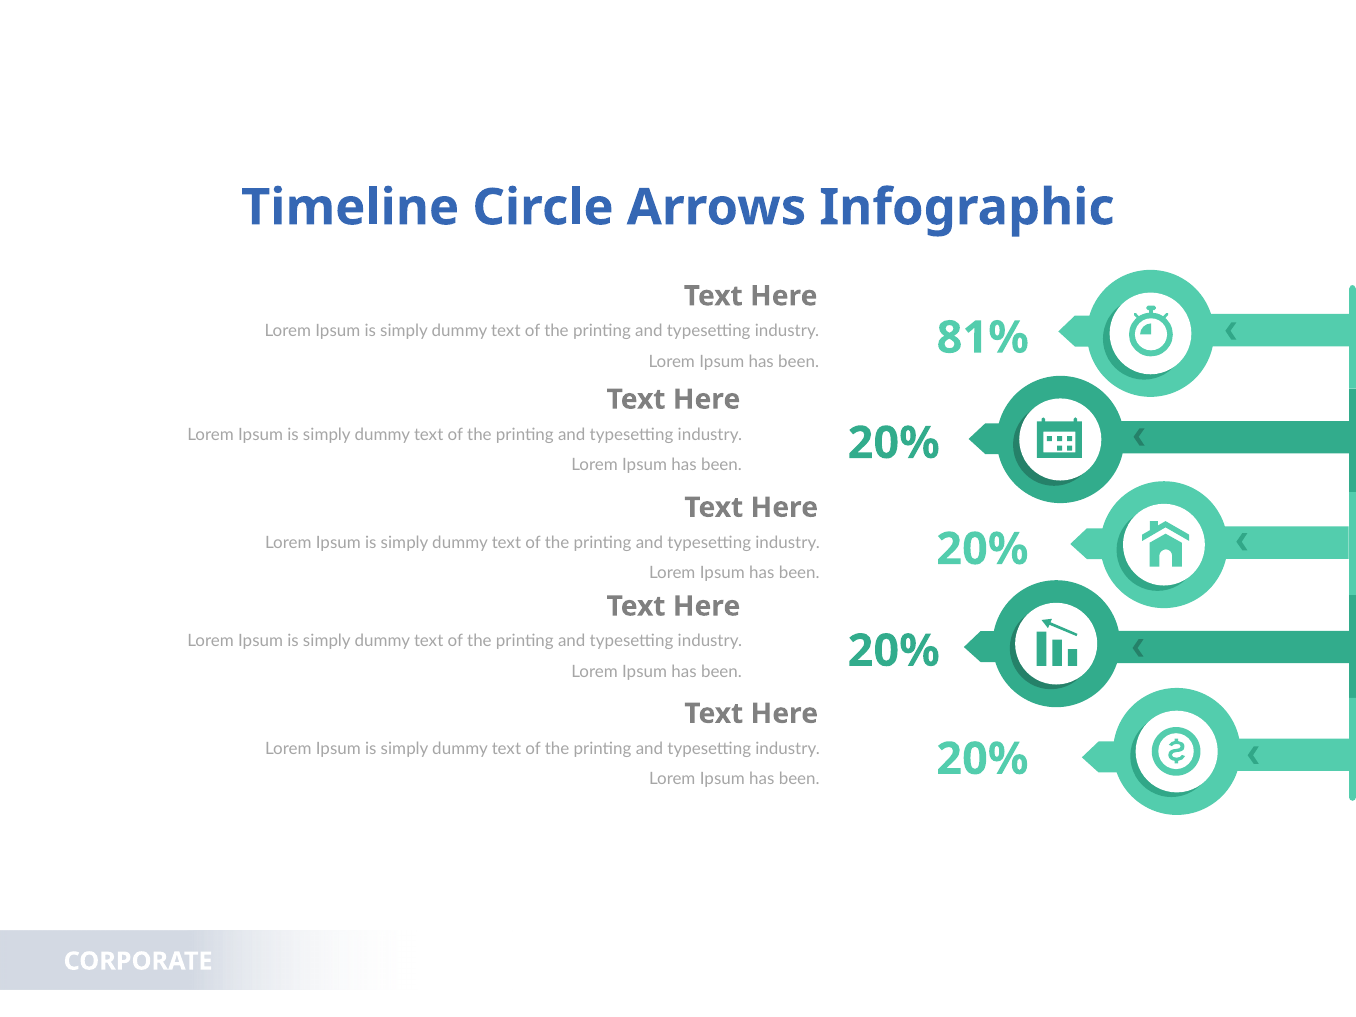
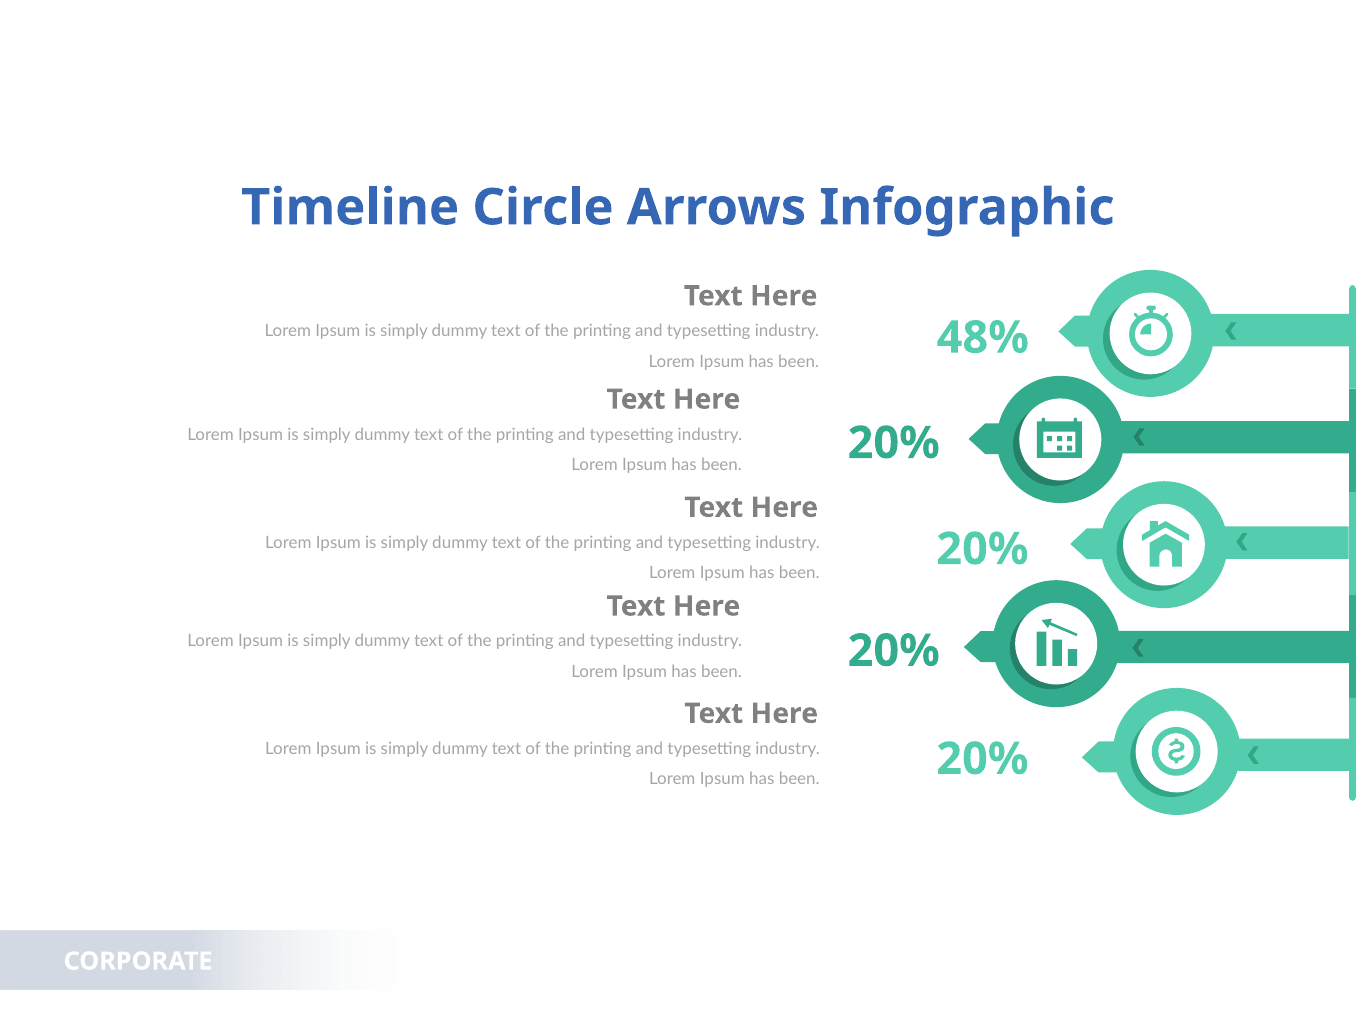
81%: 81% -> 48% (983, 338)
